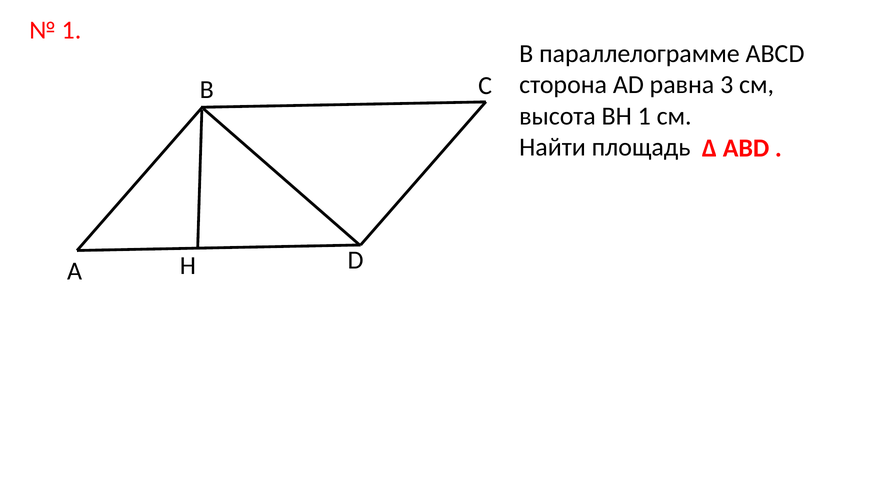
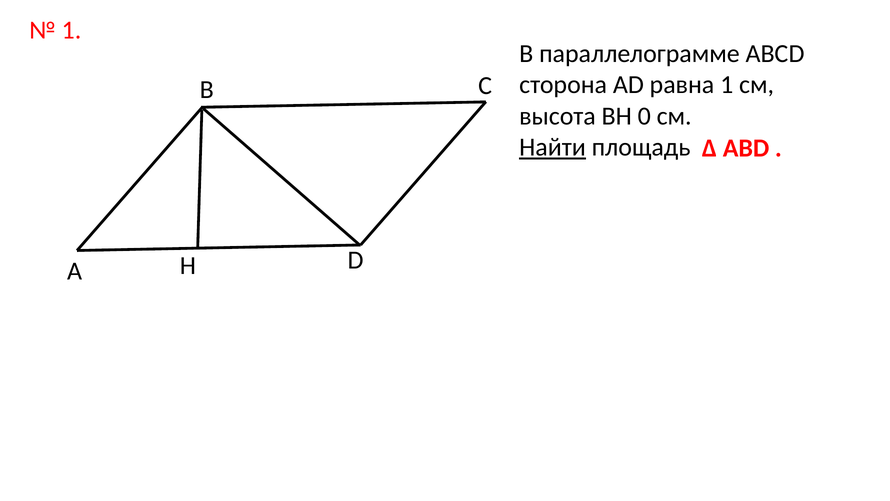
равна 3: 3 -> 1 (727, 85)
ВН 1: 1 -> 0 (644, 116)
Найти underline: none -> present (553, 147)
